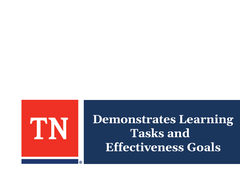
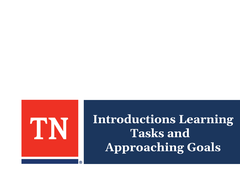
Demonstrates: Demonstrates -> Introductions (134, 119)
Effectiveness: Effectiveness -> Approaching (145, 147)
